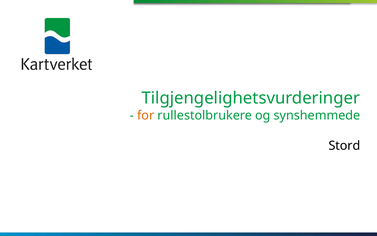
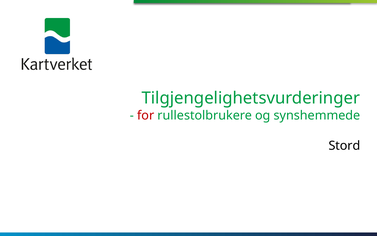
for colour: orange -> red (146, 115)
